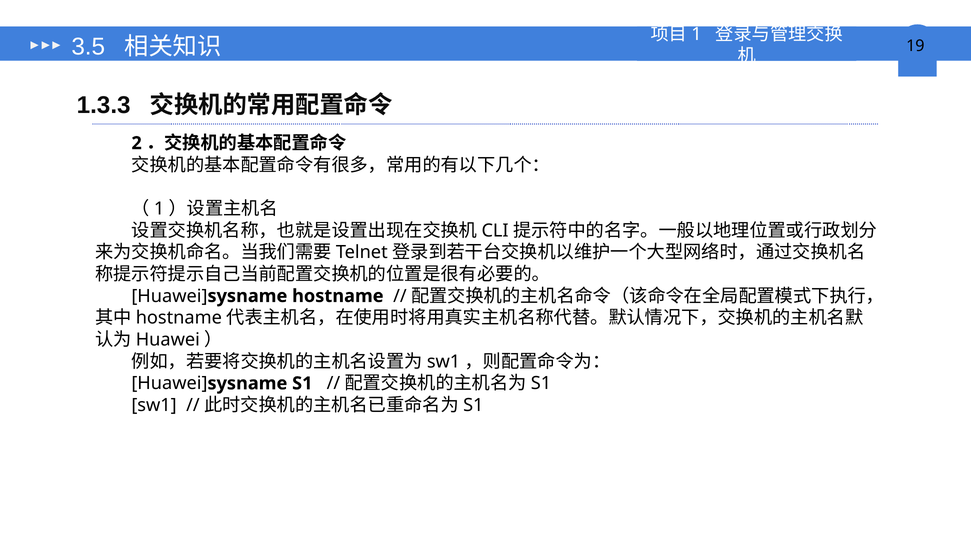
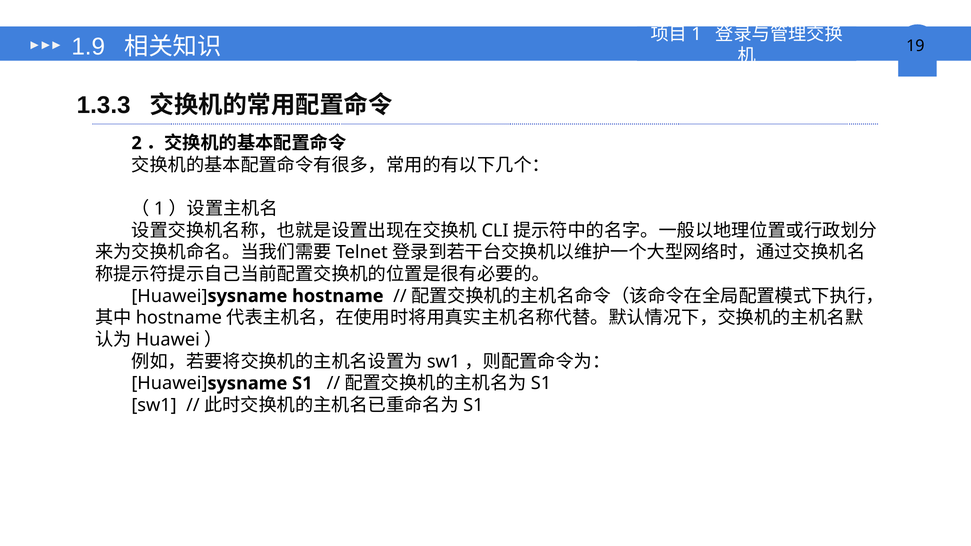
3.5: 3.5 -> 1.9 (88, 46)
